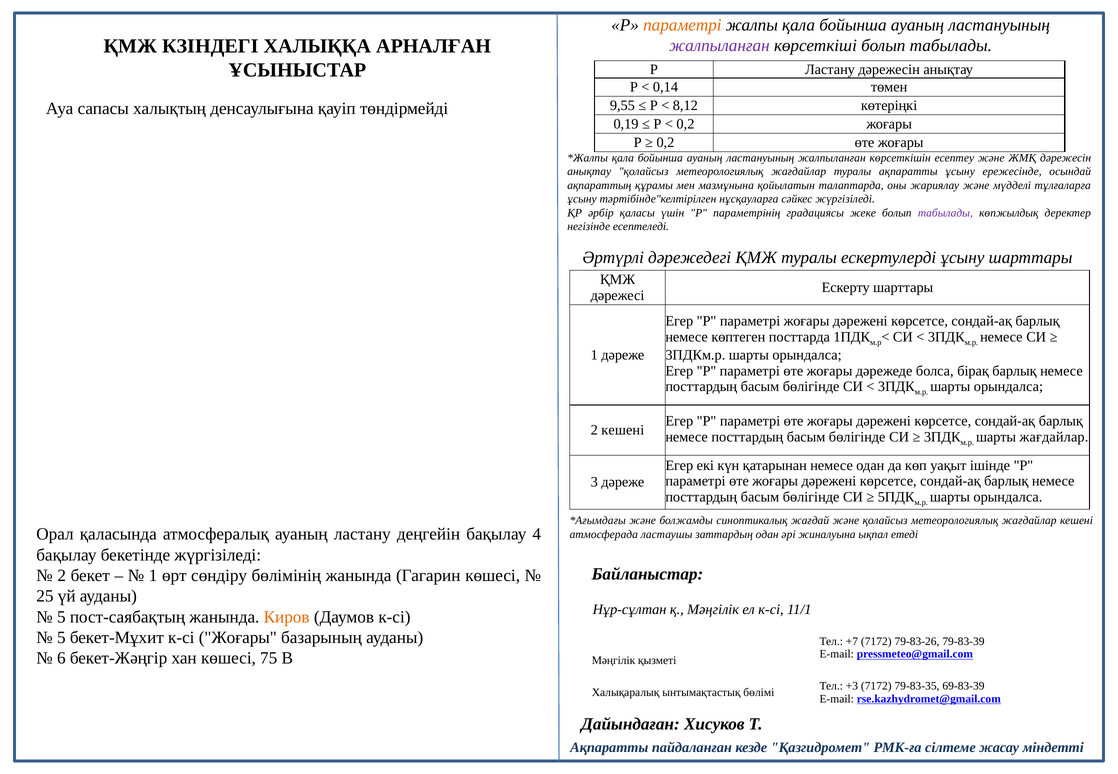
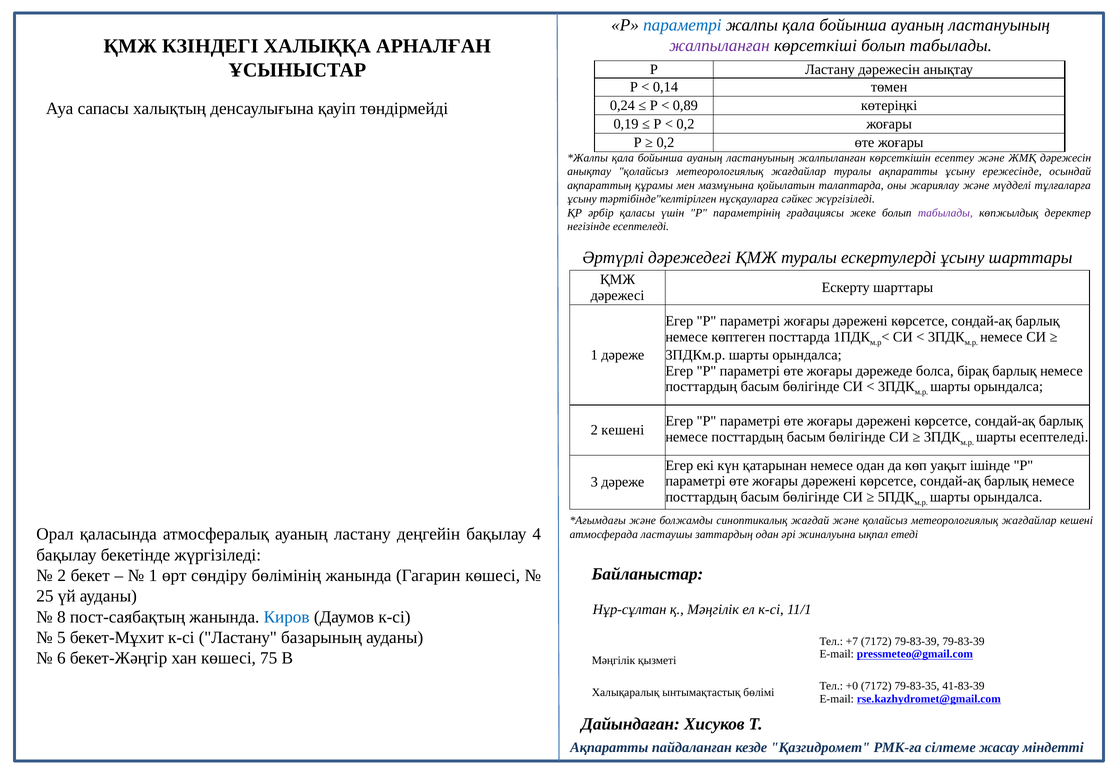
параметрі colour: orange -> blue (682, 25)
9,55: 9,55 -> 0,24 (622, 105)
8,12: 8,12 -> 0,89 (685, 105)
шарты жағдайлар: жағдайлар -> есептеледі (1054, 437)
5: 5 -> 8 (61, 617)
Киров colour: orange -> blue (287, 617)
к-сі Жоғары: Жоғары -> Ластану (238, 637)
7172 79-83-26: 79-83-26 -> 79-83-39 (917, 641)
+3: +3 -> +0 (852, 686)
69-83-39: 69-83-39 -> 41-83-39 (963, 686)
